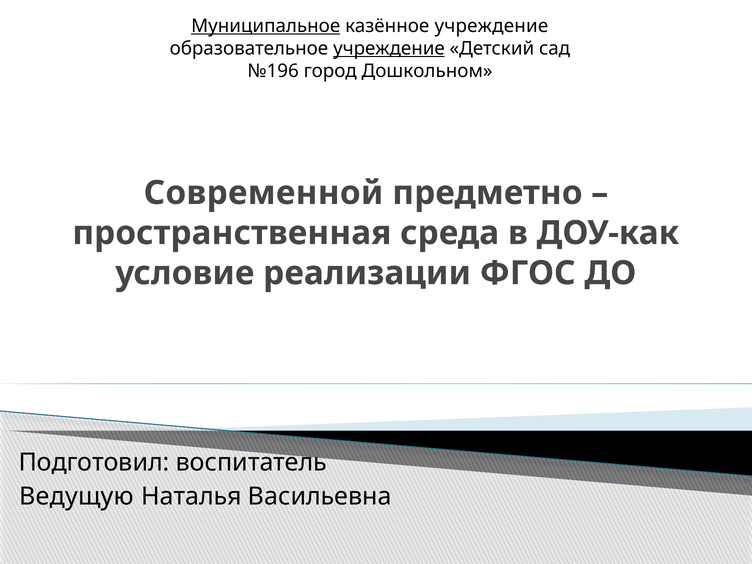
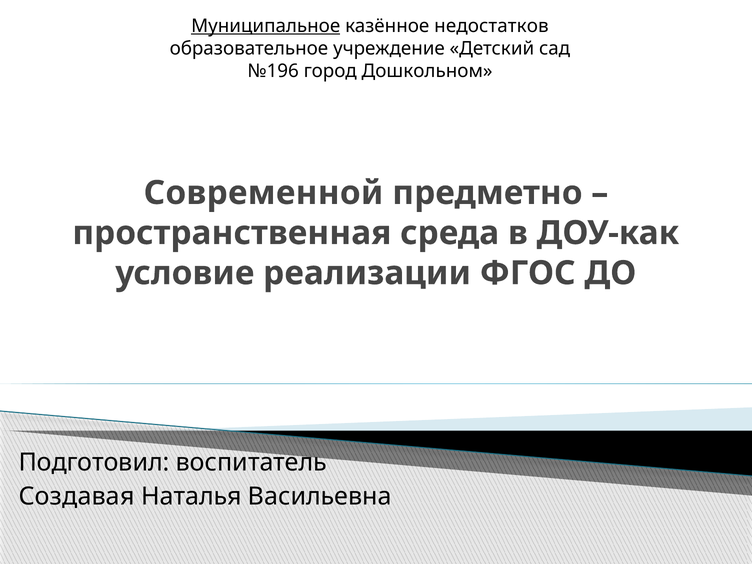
казённое учреждение: учреждение -> недостатков (491, 26)
учреждение underline: present -> none (389, 48)
Ведущую: Ведущую -> Создавая (77, 497)
